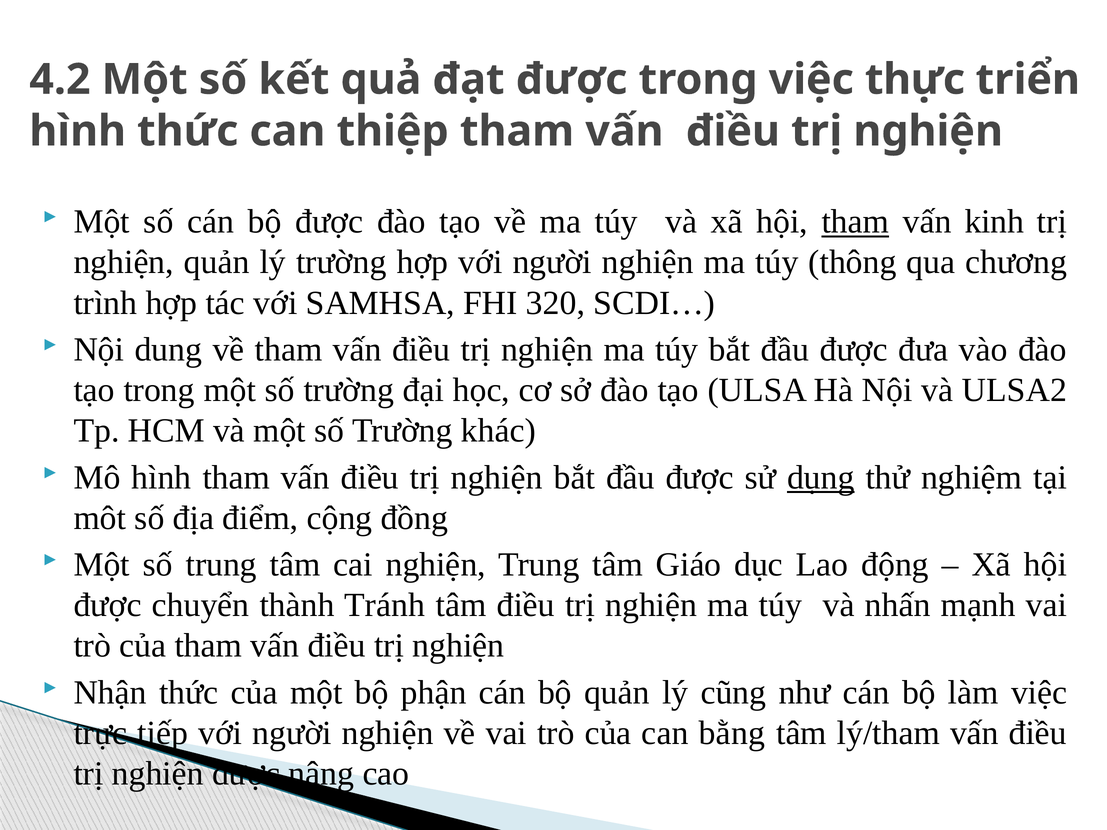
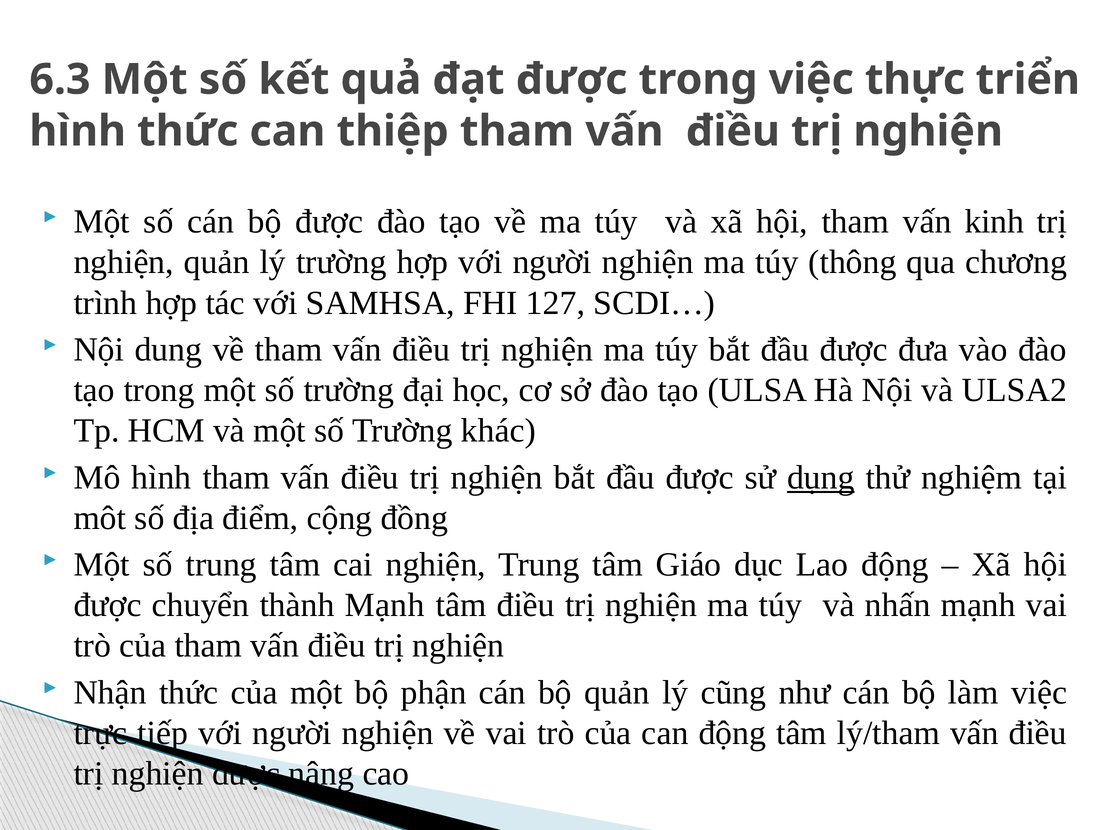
4.2: 4.2 -> 6.3 (60, 80)
tham underline: present -> none (855, 222)
320: 320 -> 127 (556, 303)
thành Tránh: Tránh -> Mạnh (385, 605)
can bằng: bằng -> động (732, 733)
